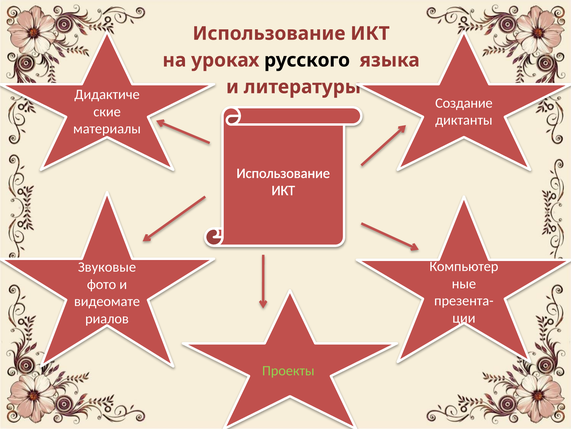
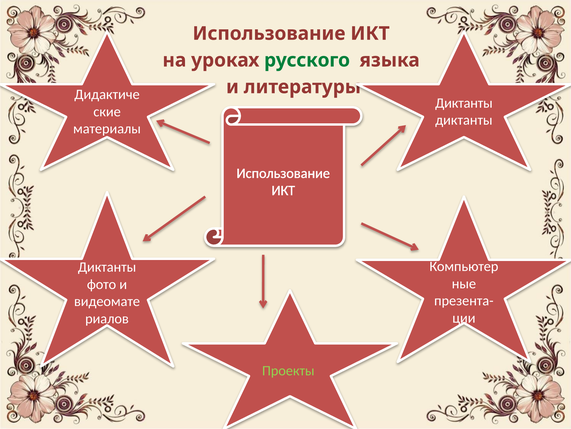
русского colour: black -> green (307, 60)
Создание: Создание -> Диктанты (464, 103)
Звуковые: Звуковые -> Диктанты (107, 267)
